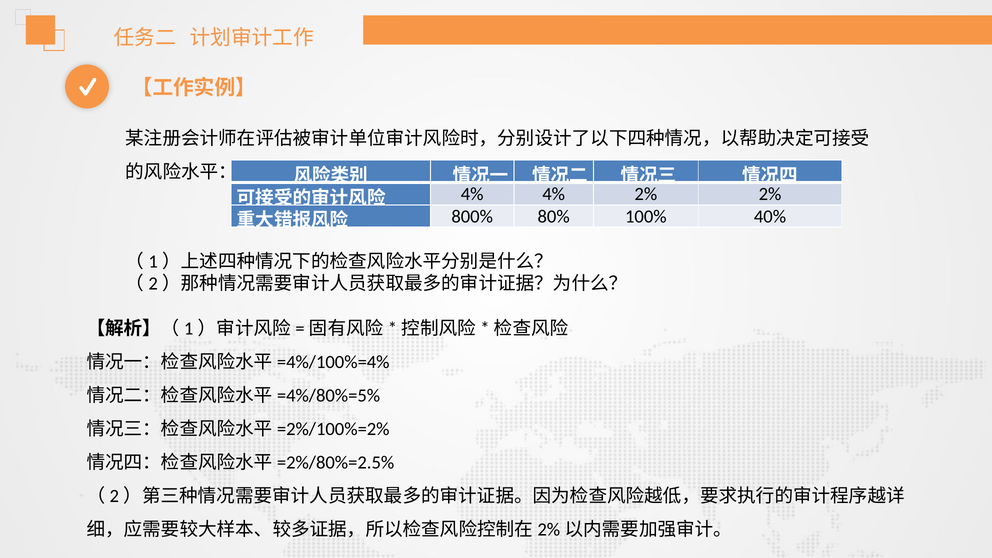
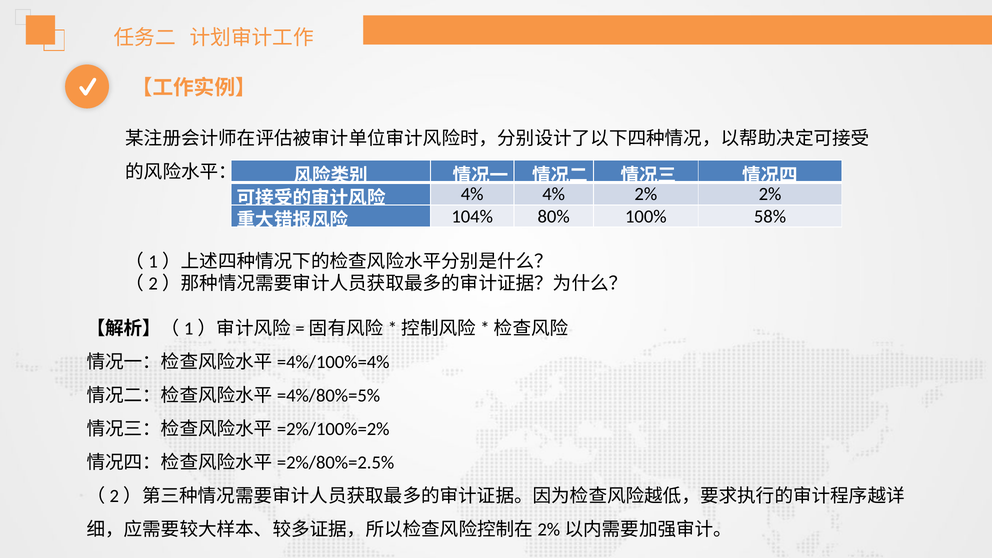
800%: 800% -> 104% (472, 216)
40%: 40% -> 58% (770, 216)
